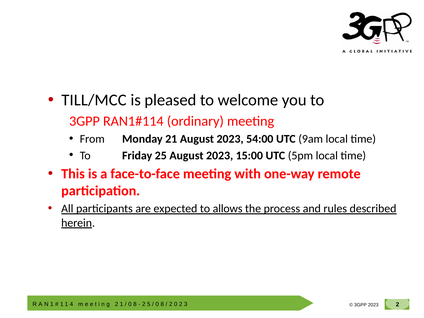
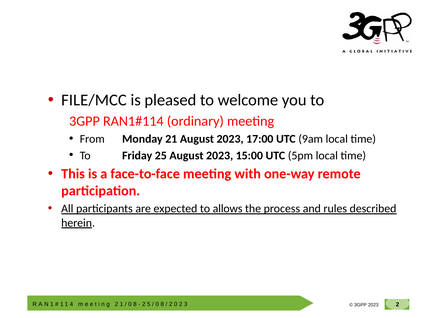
TILL/MCC: TILL/MCC -> FILE/MCC (94, 100)
54:00: 54:00 -> 17:00 (260, 139)
